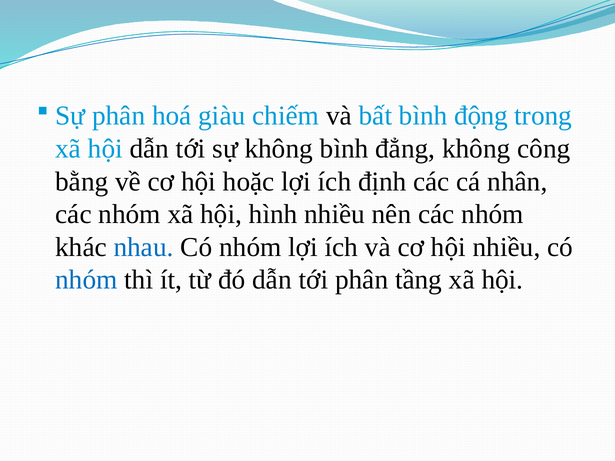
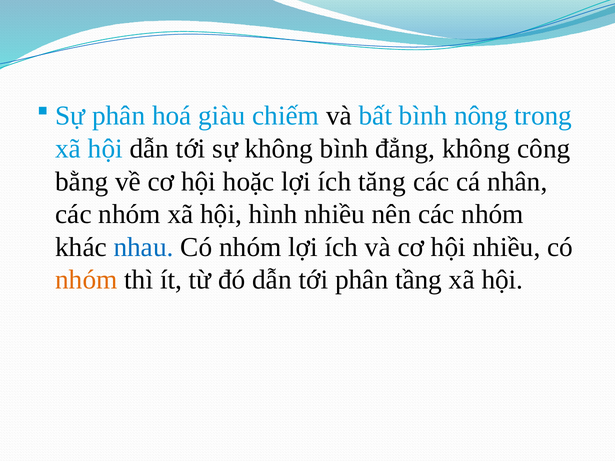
động: động -> nông (481, 116)
định: định -> tăng (382, 182)
nhóm colour: blue -> orange (86, 280)
